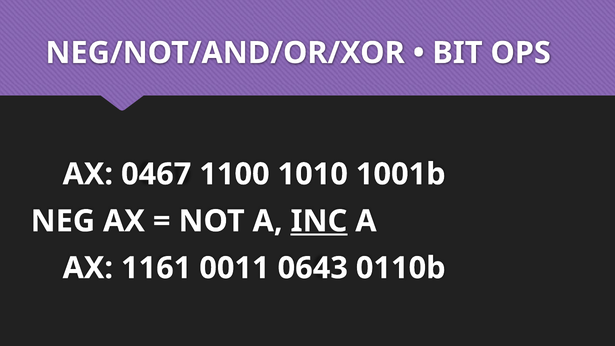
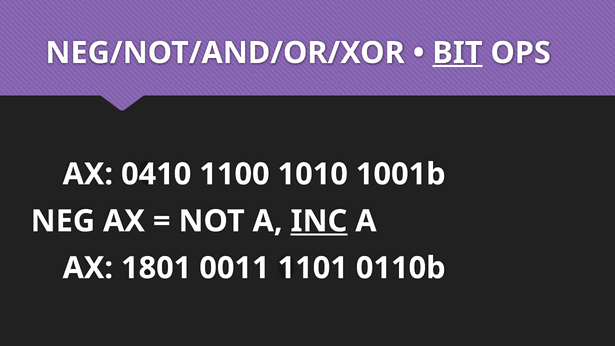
BIT underline: none -> present (457, 53)
0467: 0467 -> 0410 (156, 174)
1161: 1161 -> 1801 (156, 268)
0643: 0643 -> 1101 (313, 268)
